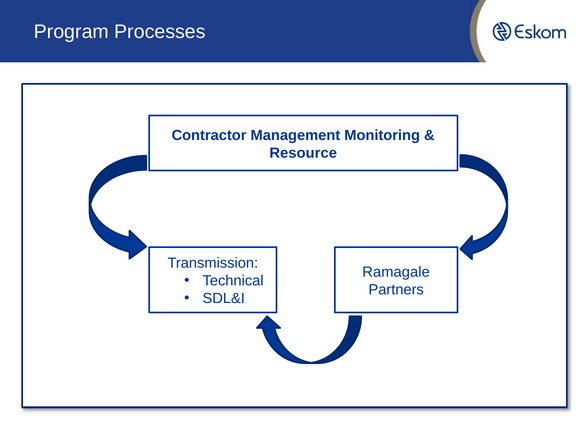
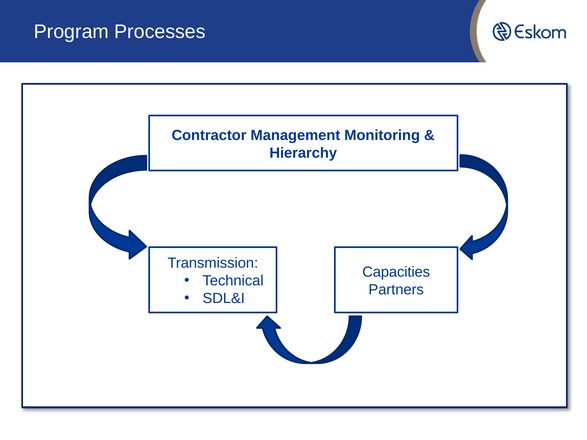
Resource: Resource -> Hierarchy (303, 153)
Ramagale: Ramagale -> Capacities (396, 272)
